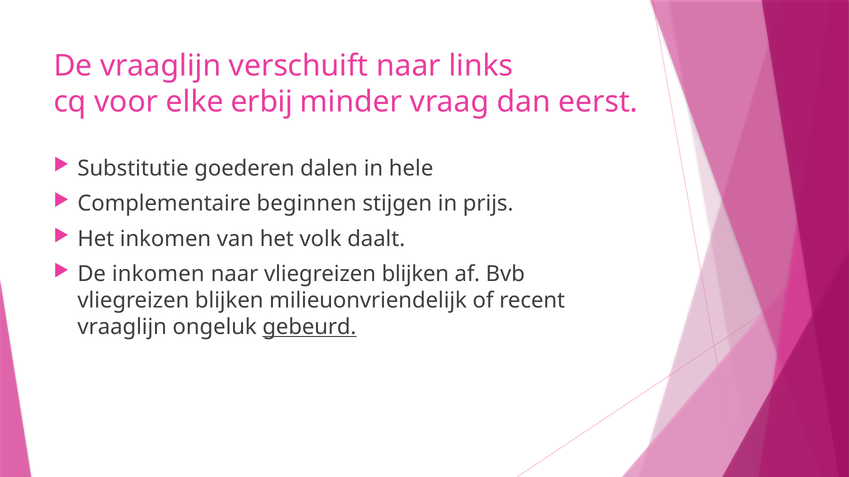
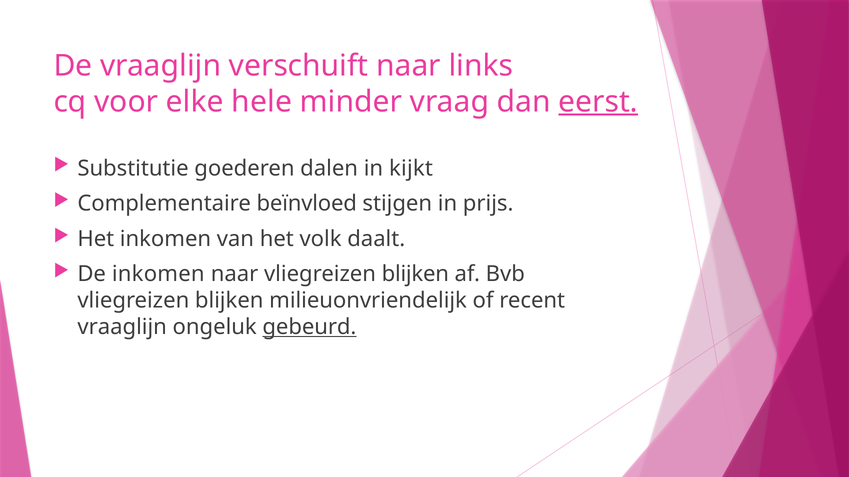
erbij: erbij -> hele (262, 102)
eerst underline: none -> present (598, 102)
hele: hele -> kijkt (411, 168)
beginnen: beginnen -> beïnvloed (307, 204)
